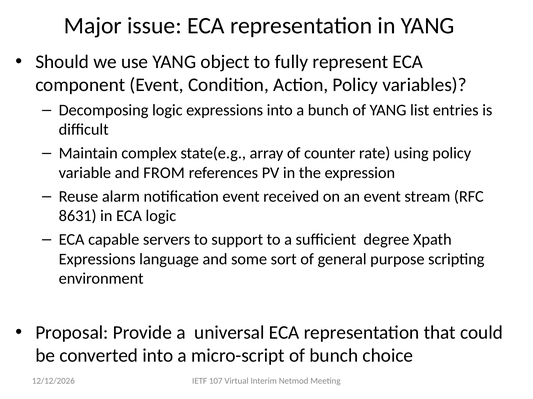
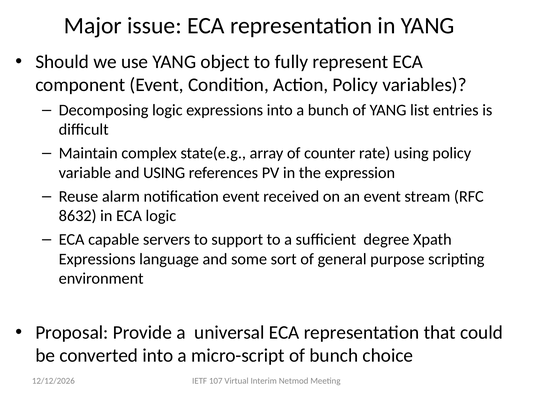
and FROM: FROM -> USING (164, 173)
8631: 8631 -> 8632 (78, 216)
